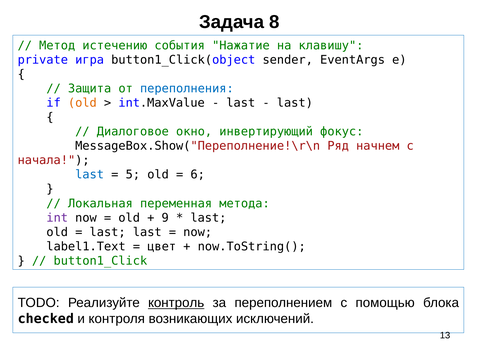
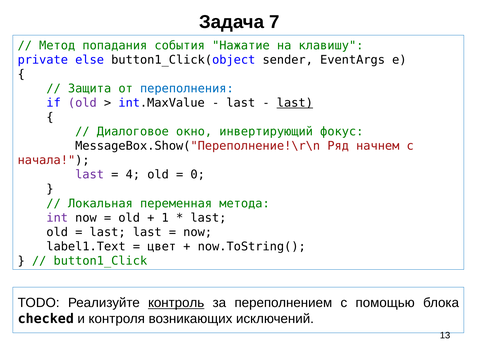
8: 8 -> 7 (274, 22)
истечению: истечению -> попадания (115, 45)
игра: игра -> else (90, 60)
old colour: orange -> purple (82, 103)
last underline: none -> present (295, 103)
last colour: blue -> purple (90, 175)
5: 5 -> 4 (133, 175)
6: 6 -> 0 (198, 175)
9: 9 -> 1 (165, 218)
